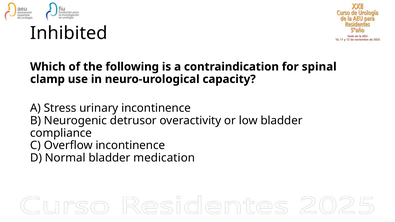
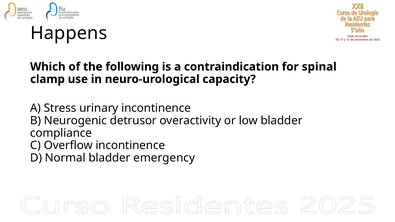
Inhibited: Inhibited -> Happens (69, 33)
medication: medication -> emergency (164, 158)
